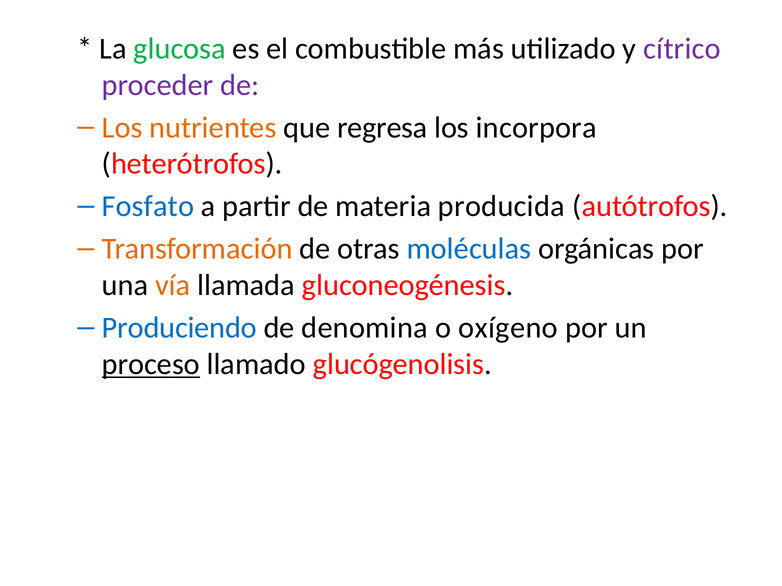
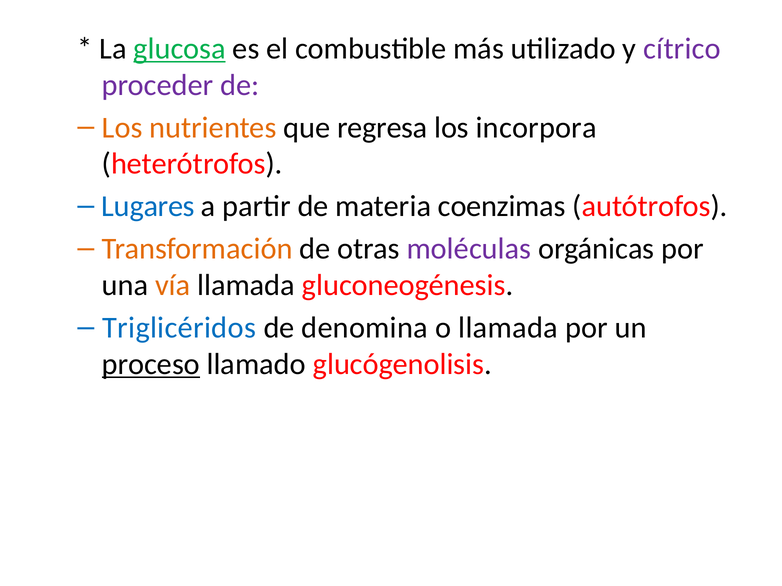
glucosa underline: none -> present (180, 49)
Fosfato: Fosfato -> Lugares (148, 207)
producida: producida -> coenzimas (502, 207)
moléculas colour: blue -> purple (469, 249)
Produciendo: Produciendo -> Triglicéridos (179, 328)
o oxígeno: oxígeno -> llamada (508, 328)
